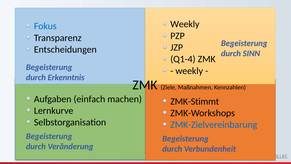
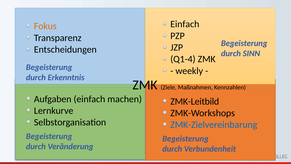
Weekly: Weekly -> Einfach (185, 24)
Fokus colour: blue -> orange (45, 26)
ZMK-Stimmt: ZMK-Stimmt -> ZMK-Leitbild (195, 101)
